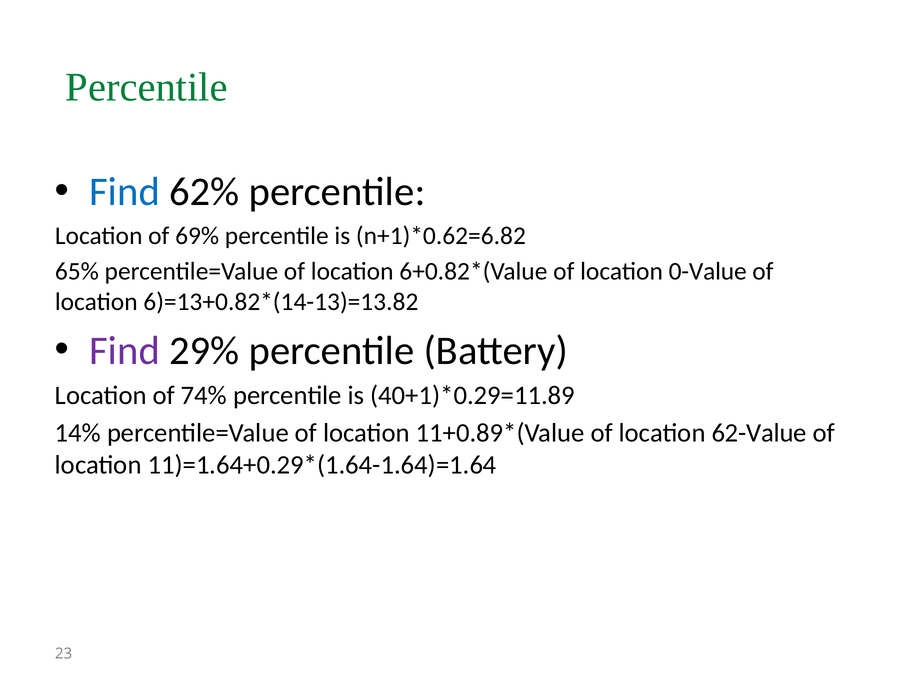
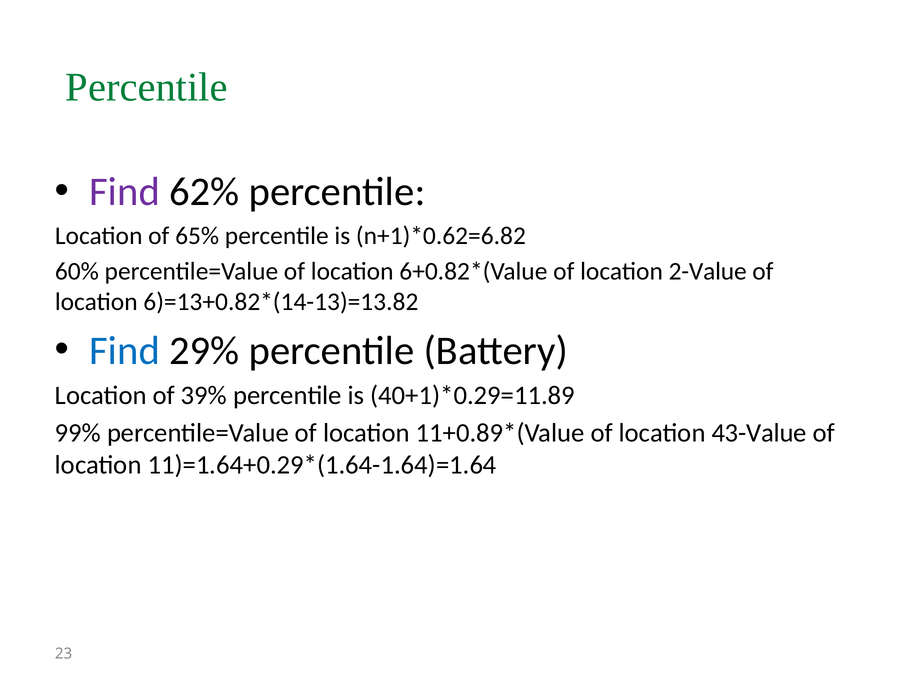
Find colour: blue -> purple (125, 192)
69%: 69% -> 65% (197, 236)
65%: 65% -> 60% (77, 271)
0-Value: 0-Value -> 2-Value (708, 271)
Find colour: purple -> blue (125, 351)
74%: 74% -> 39% (204, 396)
14%: 14% -> 99% (78, 433)
62-Value: 62-Value -> 43-Value (759, 433)
